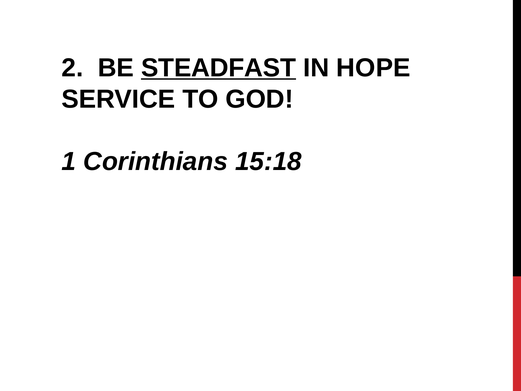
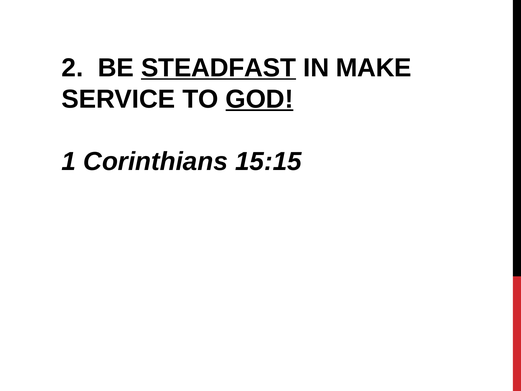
HOPE: HOPE -> MAKE (374, 68)
GOD underline: none -> present (259, 99)
15:18: 15:18 -> 15:15 (268, 162)
